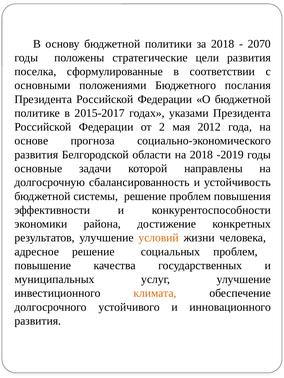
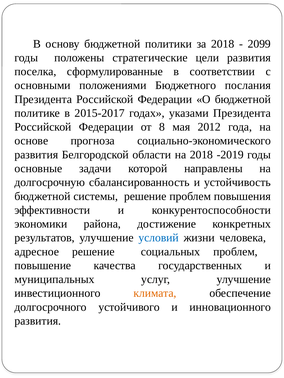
2070: 2070 -> 2099 (259, 44)
2: 2 -> 8 (162, 127)
условий colour: orange -> blue (159, 238)
